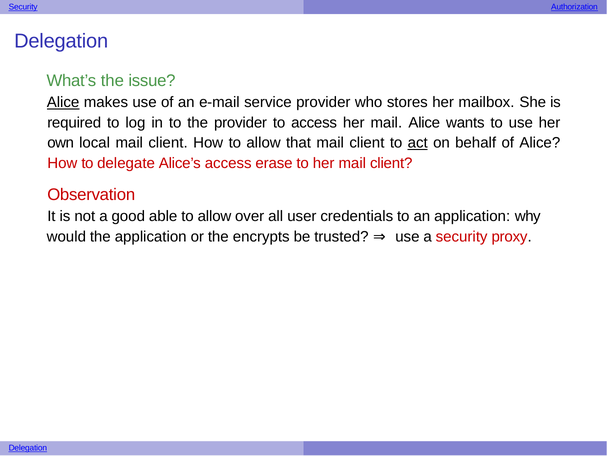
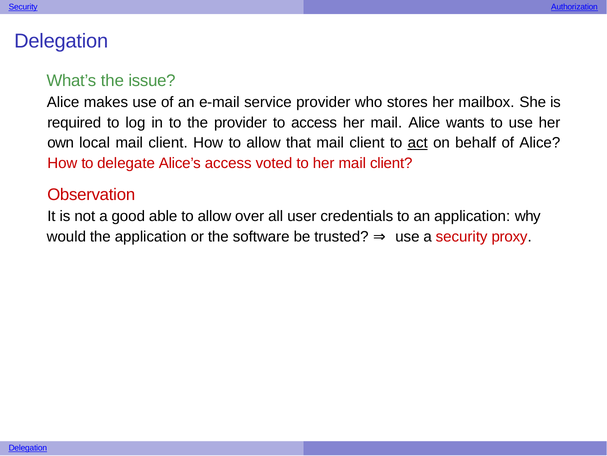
Alice underline: present -> none (63, 102)
erase: erase -> voted (274, 163)
encrypts: encrypts -> software (261, 236)
